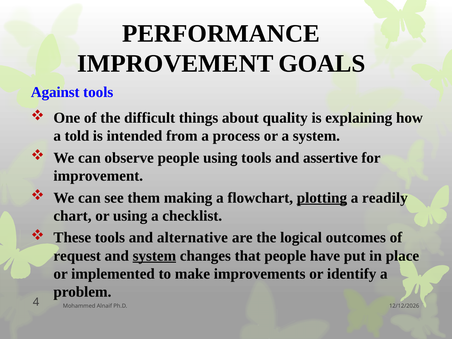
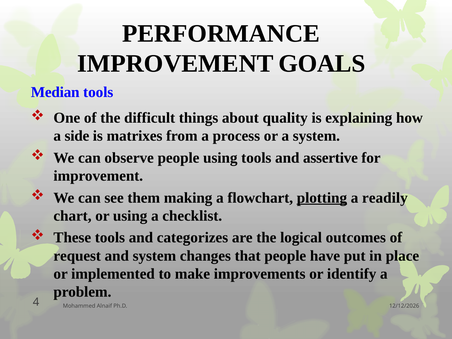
Against: Against -> Median (55, 92)
told: told -> side (77, 136)
intended: intended -> matrixes (134, 136)
alternative: alternative -> categorizes (192, 238)
system underline: present -> none (154, 256)
